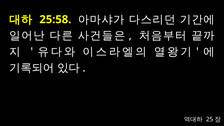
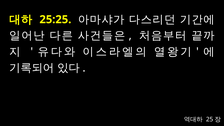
25:58: 25:58 -> 25:25 (55, 20)
